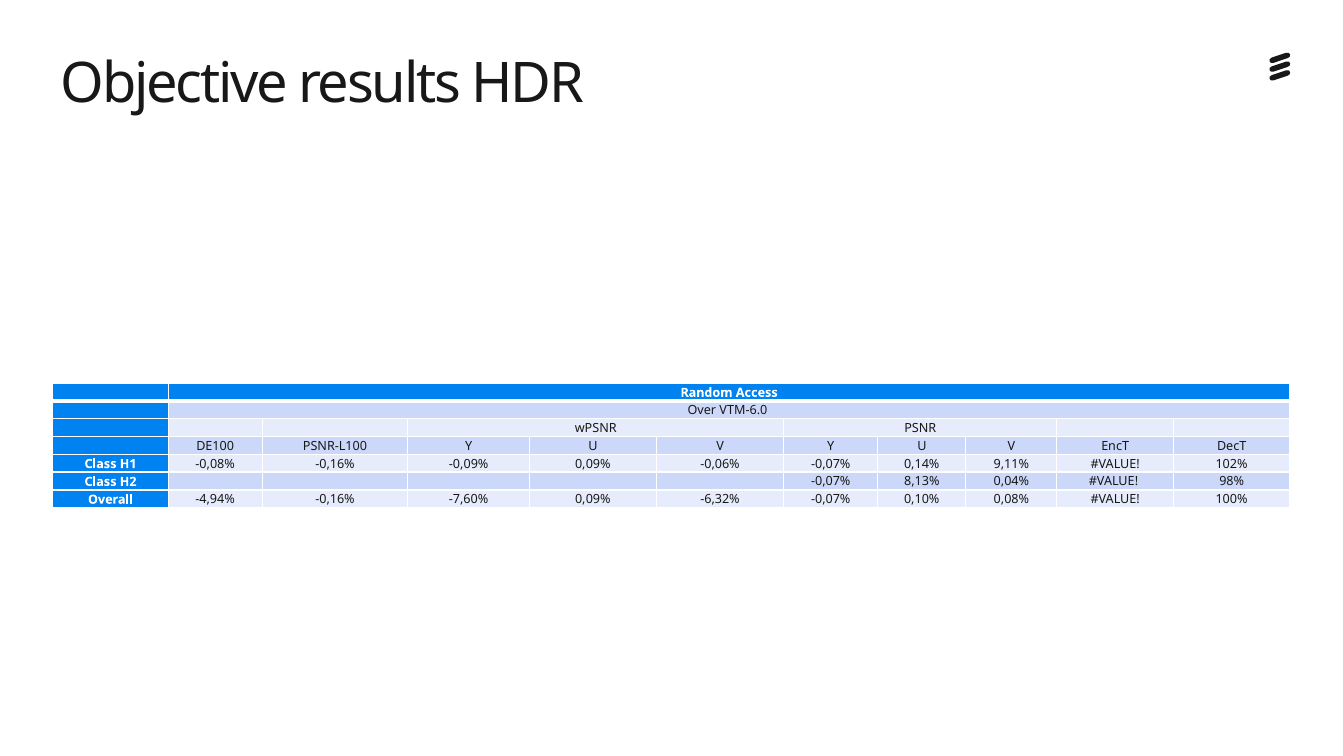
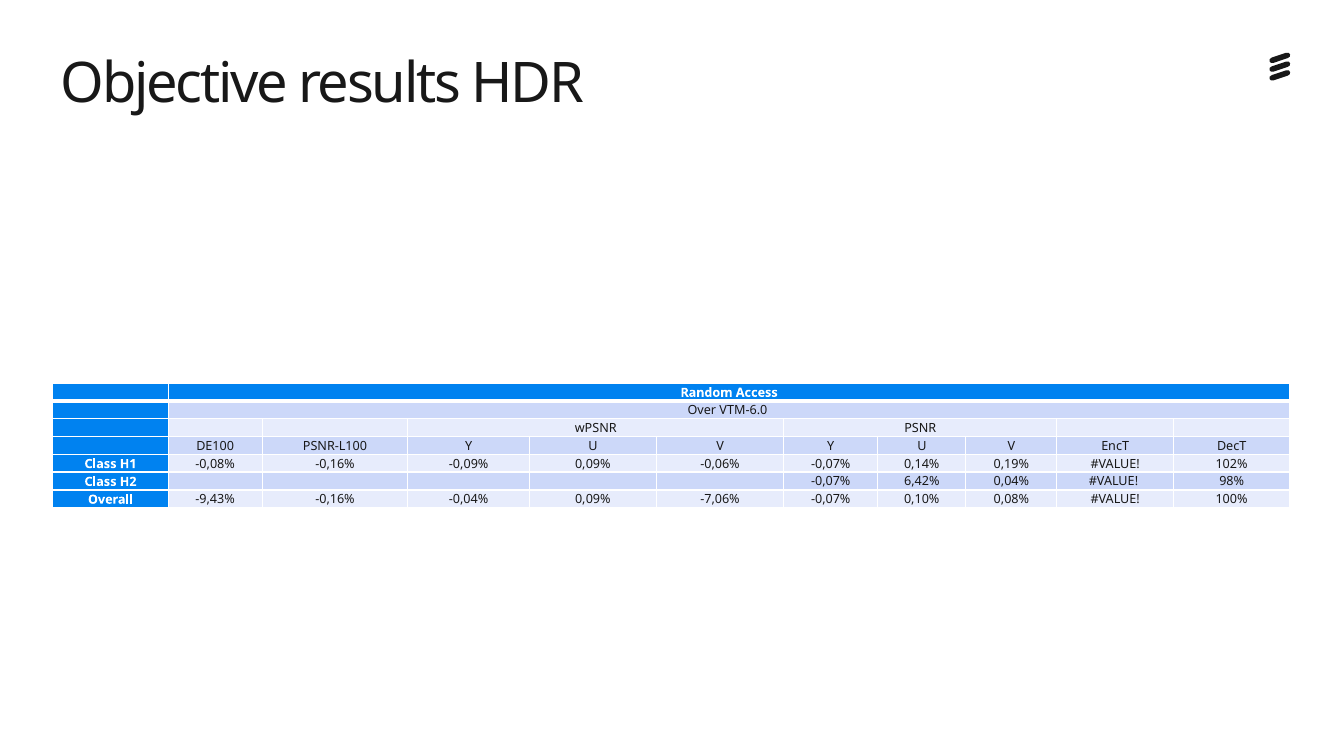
9,11%: 9,11% -> 0,19% (1011, 464)
8,13%: 8,13% -> 6,42% (922, 481)
-4,94%: -4,94% -> -9,43% (215, 499)
-7,60%: -7,60% -> -0,04% (469, 499)
-6,32%: -6,32% -> -7,06% (720, 499)
